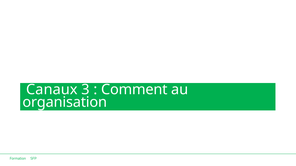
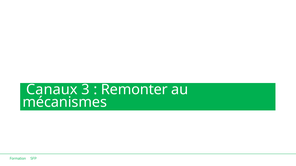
Comment: Comment -> Remonter (134, 90)
organisation: organisation -> mécanismes (65, 102)
